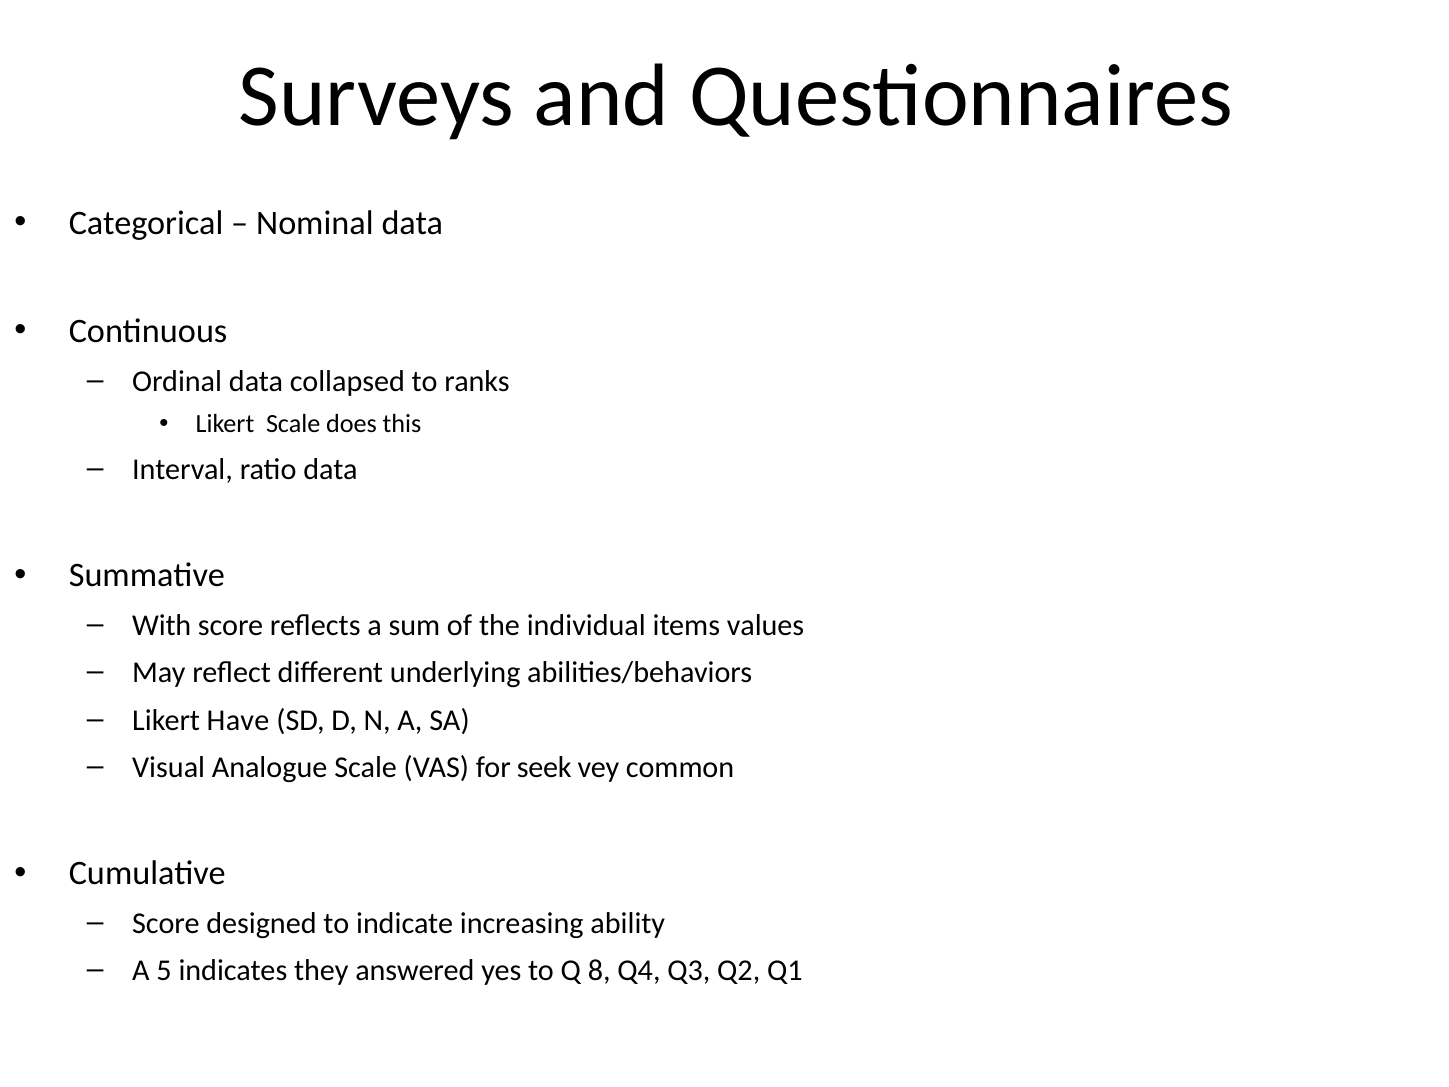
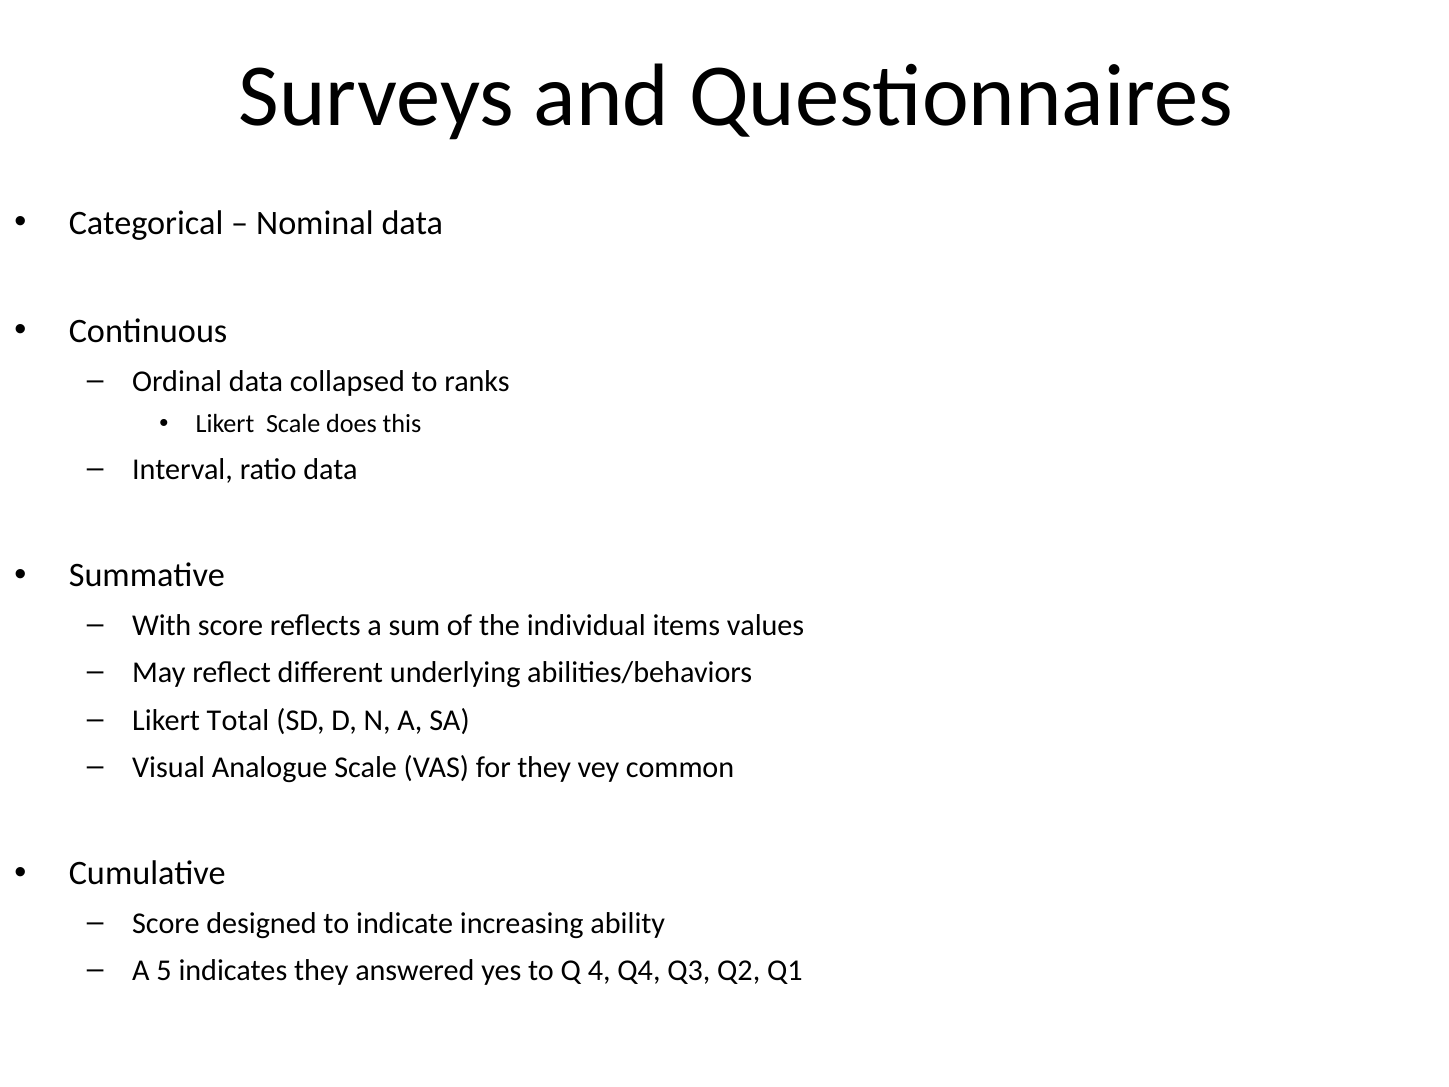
Have: Have -> Total (238, 720)
for seek: seek -> they (544, 768)
8: 8 -> 4 (599, 971)
